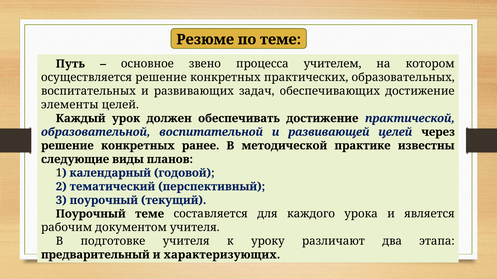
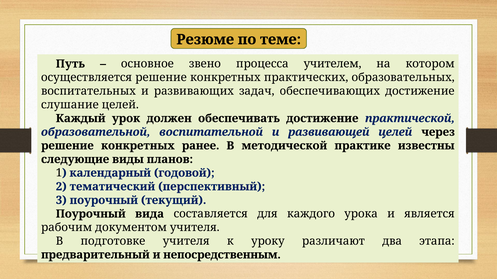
элементы: элементы -> слушание (70, 105)
Поурочный теме: теме -> вида (150, 214)
характеризующих: характеризующих -> непосредственным (222, 255)
